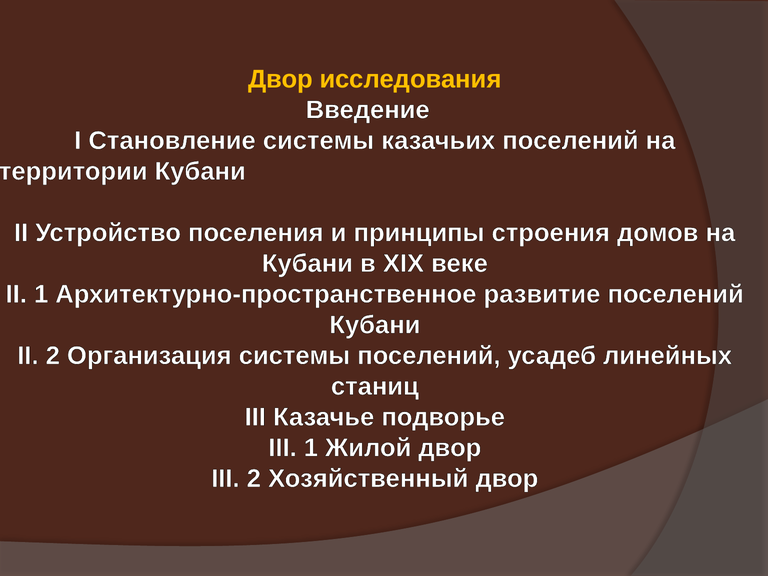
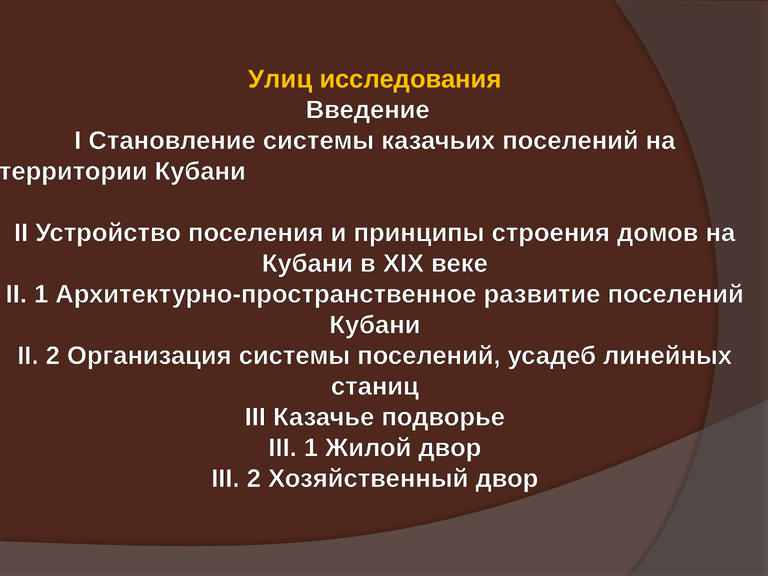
Двор: Двор -> Улиц (280, 79)
